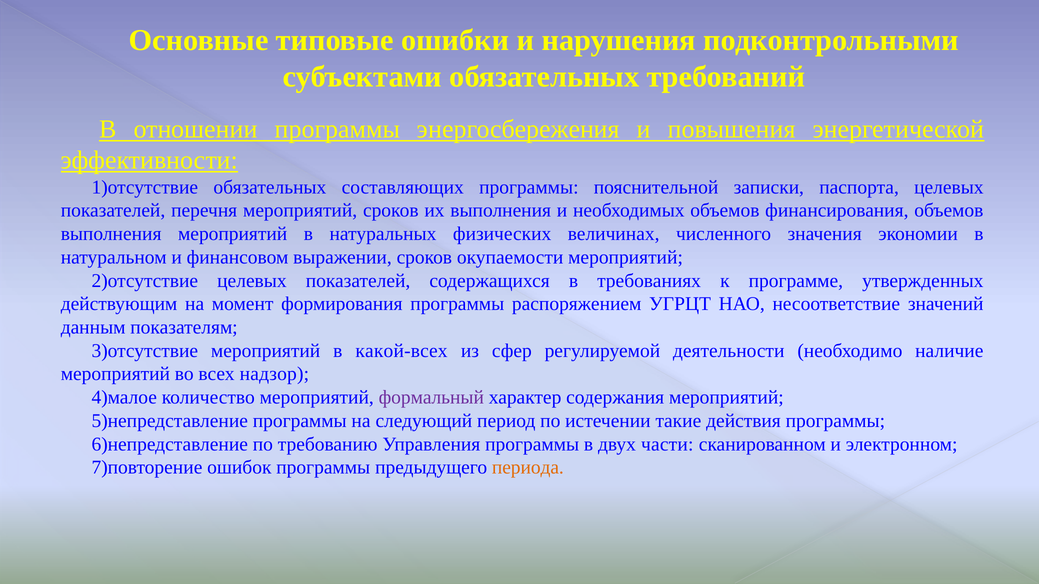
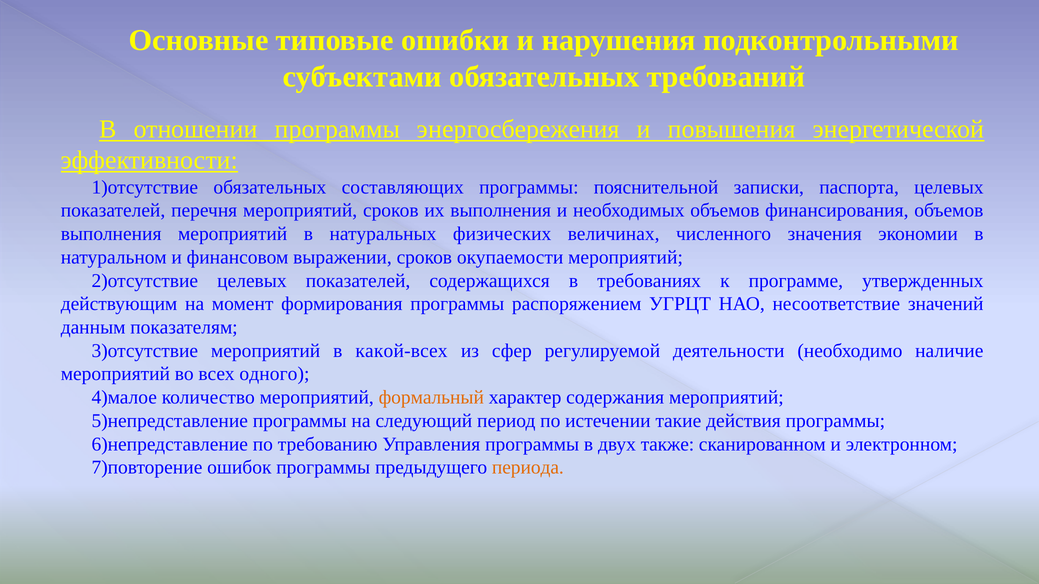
надзор: надзор -> одного (274, 374)
формальный colour: purple -> orange (431, 398)
части: части -> также (667, 444)
